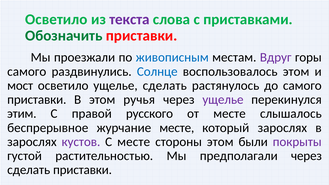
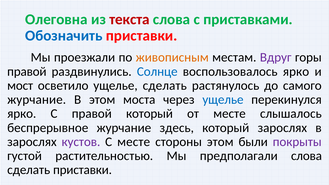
Осветило: Осветило -> Олеговна (56, 19)
текста colour: purple -> red (129, 19)
Обозначить colour: green -> blue (64, 36)
живописным colour: blue -> orange (172, 57)
самого: самого -> правой (27, 72)
воспользовалось этом: этом -> ярко (296, 72)
приставки: приставки -> журчание (37, 100)
ручья: ручья -> моста (139, 100)
ущелье colour: purple -> blue (223, 100)
этим: этим -> ярко (22, 114)
правой русского: русского -> который (149, 114)
журчание месте: месте -> здесь (177, 128)
предполагали через: через -> слова (306, 156)
